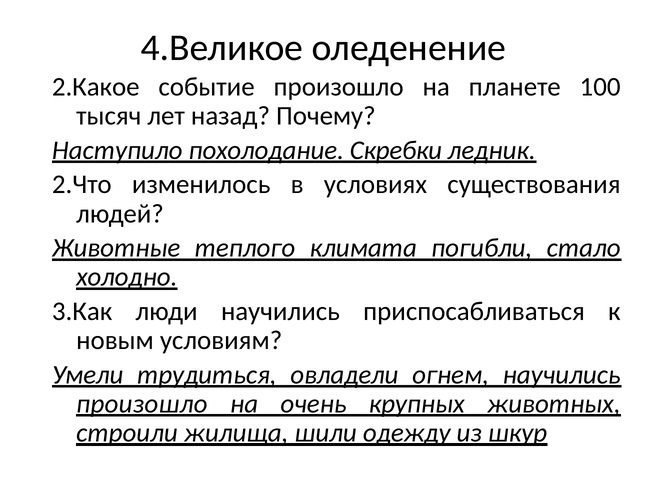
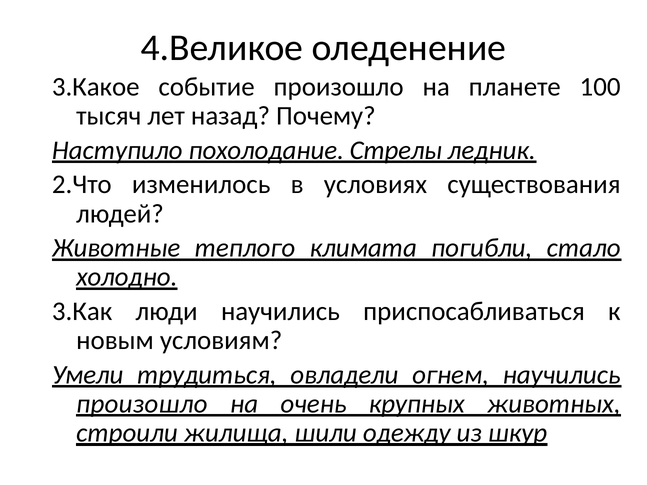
2.Какое: 2.Какое -> 3.Какое (96, 87)
Скребки: Скребки -> Стрелы (396, 150)
